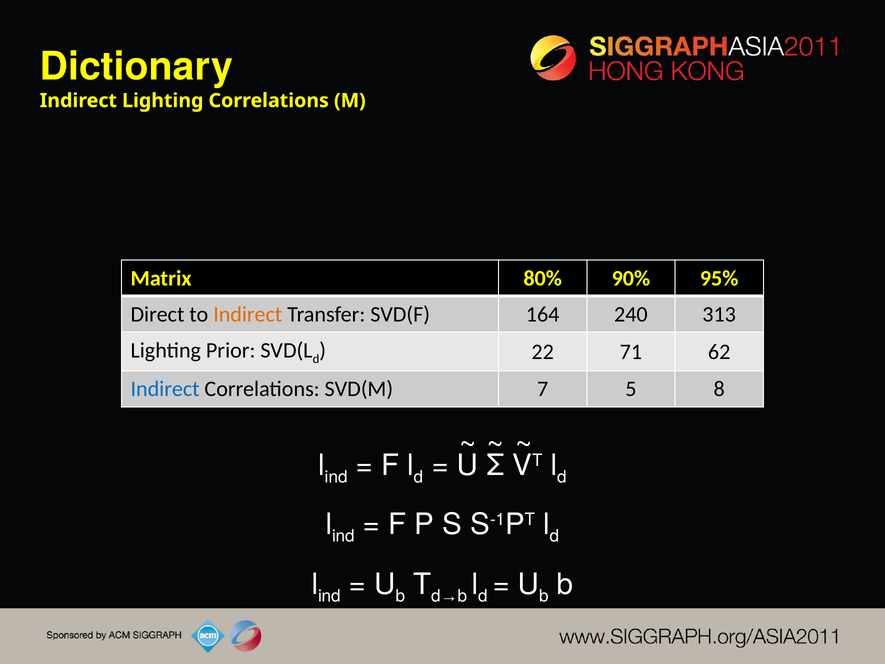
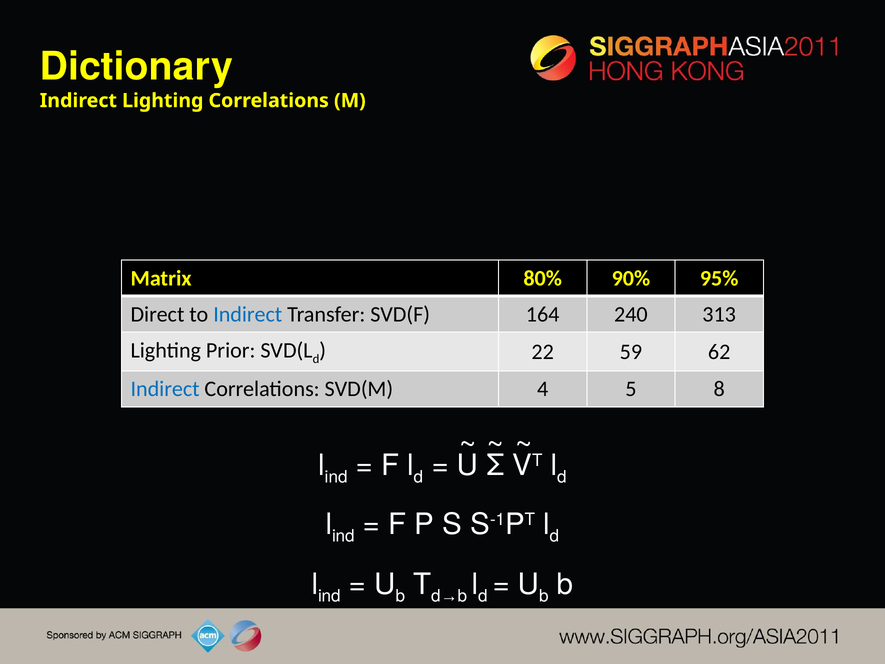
Indirect colour: orange -> blue (248, 314)
71: 71 -> 59 (631, 352)
7: 7 -> 4 (543, 389)
